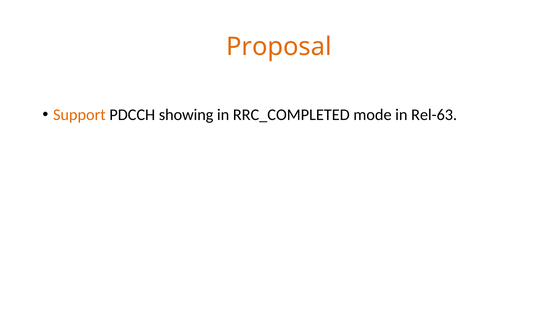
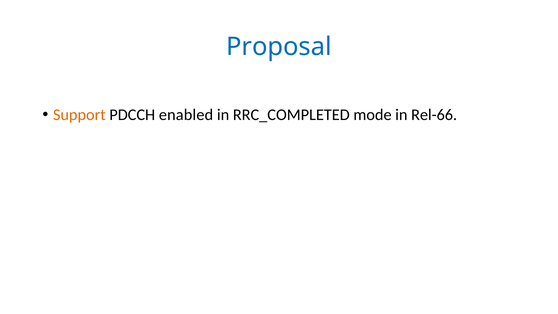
Proposal colour: orange -> blue (279, 47)
showing: showing -> enabled (186, 115)
Rel-63: Rel-63 -> Rel-66 (434, 115)
